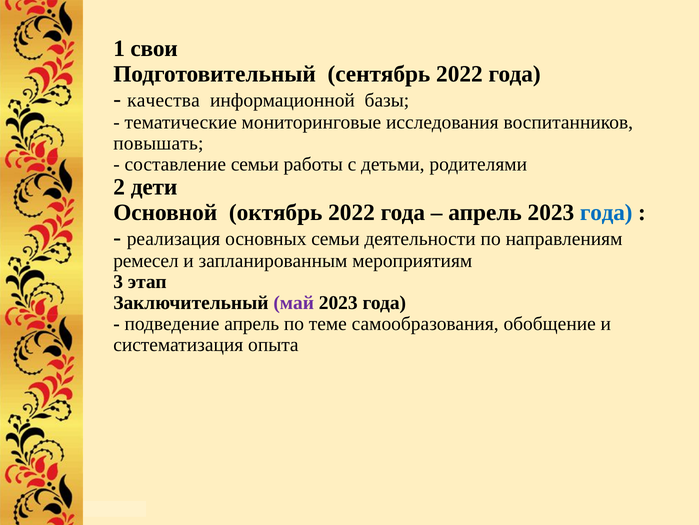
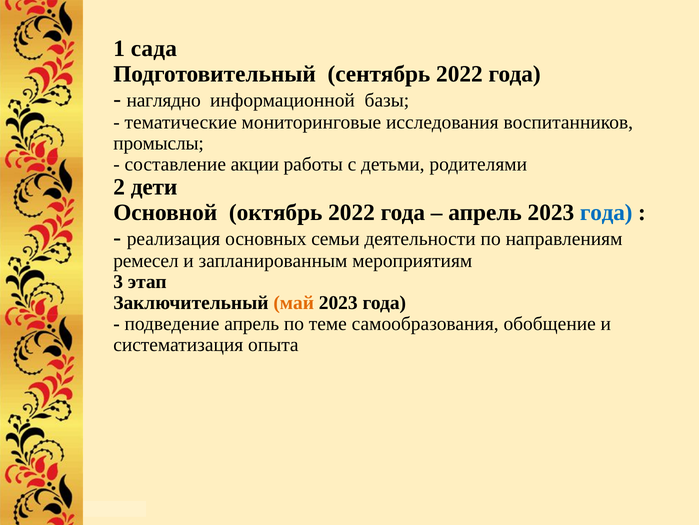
свои: свои -> сада (154, 49)
качества: качества -> наглядно (164, 100)
повышать: повышать -> промыслы (159, 143)
составление семьи: семьи -> акции (255, 164)
май colour: purple -> orange (294, 302)
